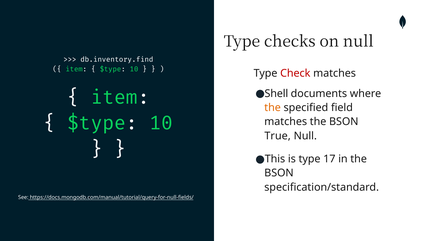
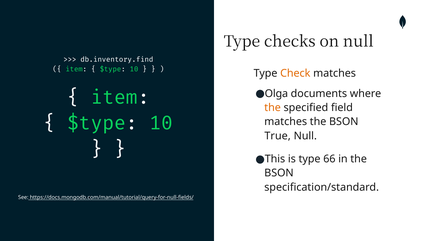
Check colour: red -> orange (295, 73)
Shell: Shell -> Olga (276, 93)
17: 17 -> 66 (329, 159)
